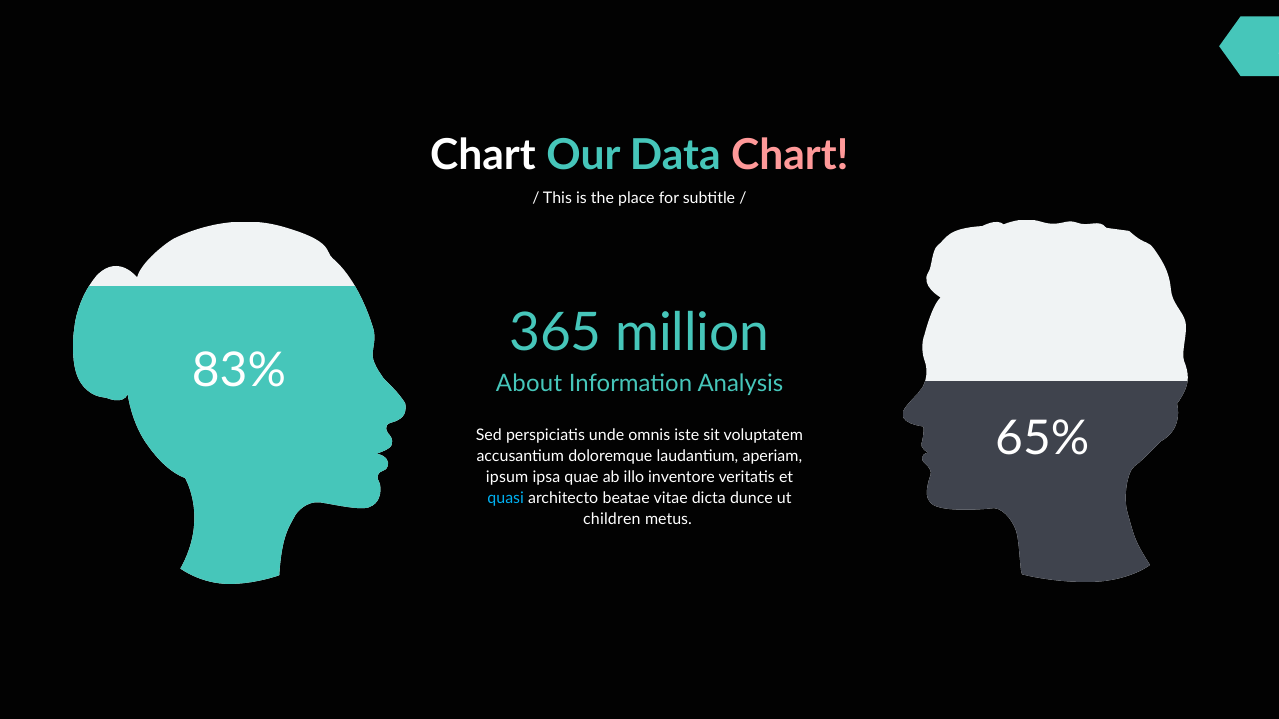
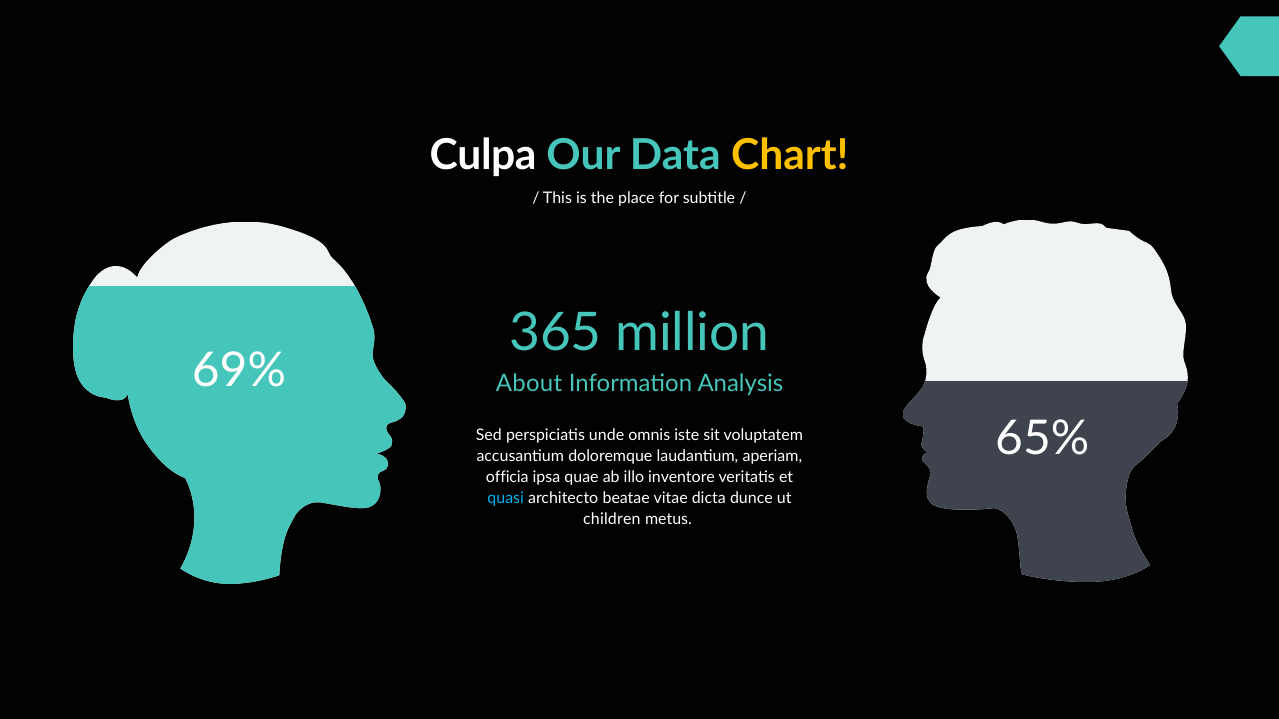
Chart: Chart -> Culpa (483, 155)
Chart colour: pink -> yellow (790, 155)
83%: 83% -> 69% (239, 371)
ipsum: ipsum -> officia (507, 477)
